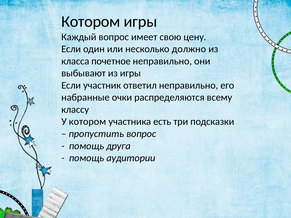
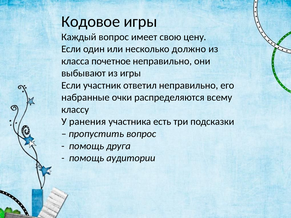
Котором: Котором -> Кодовое (91, 22)
У котором: котором -> ранения (88, 122)
